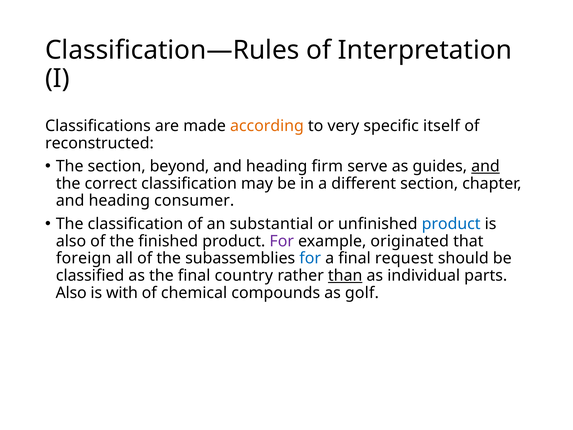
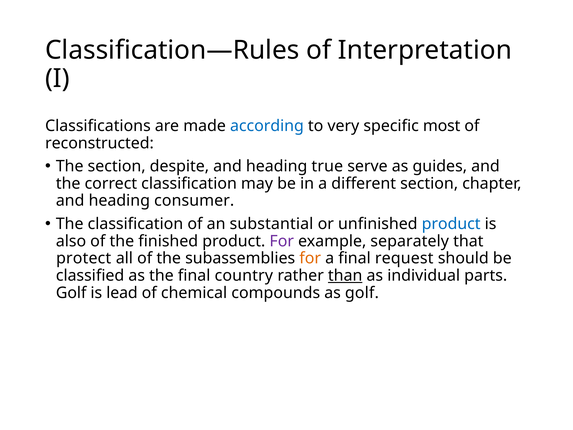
according colour: orange -> blue (267, 126)
itself: itself -> most (442, 126)
beyond: beyond -> despite (179, 166)
firm: firm -> true (327, 166)
and underline: present -> none (485, 166)
originated: originated -> separately (410, 241)
foreign: foreign -> protect (84, 258)
for colour: blue -> orange (310, 258)
Also: Also -> Golf (71, 293)
with: with -> lead (122, 293)
